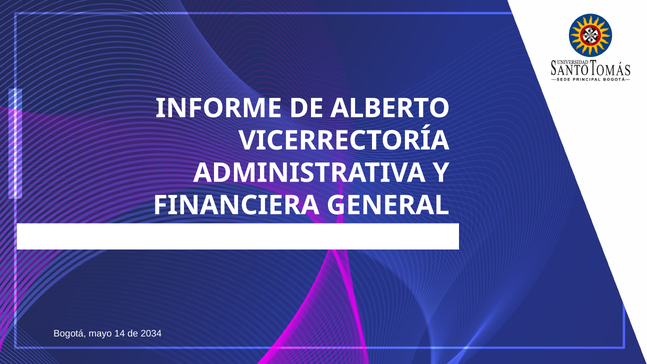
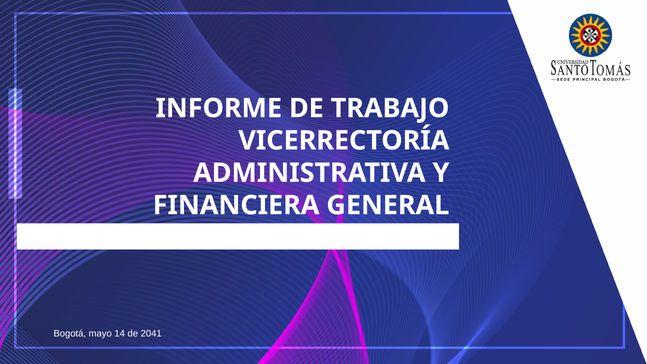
ALBERTO: ALBERTO -> TRABAJO (390, 108)
2034: 2034 -> 2041 (151, 334)
